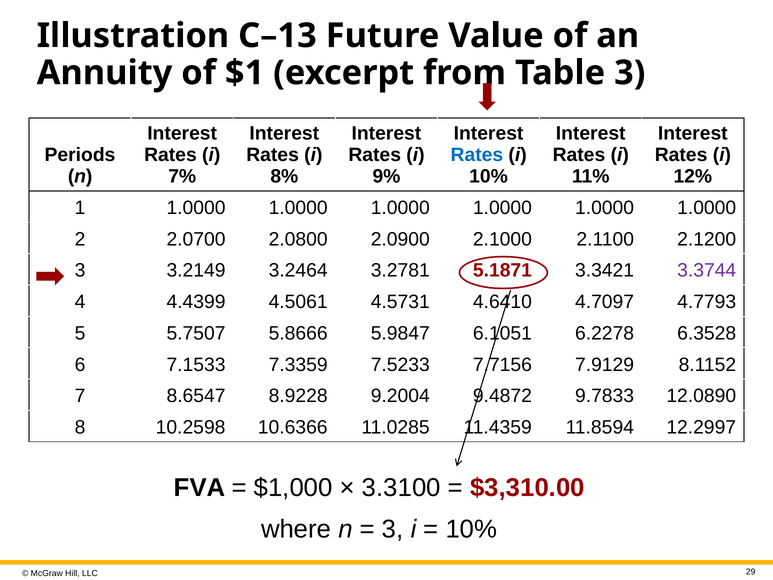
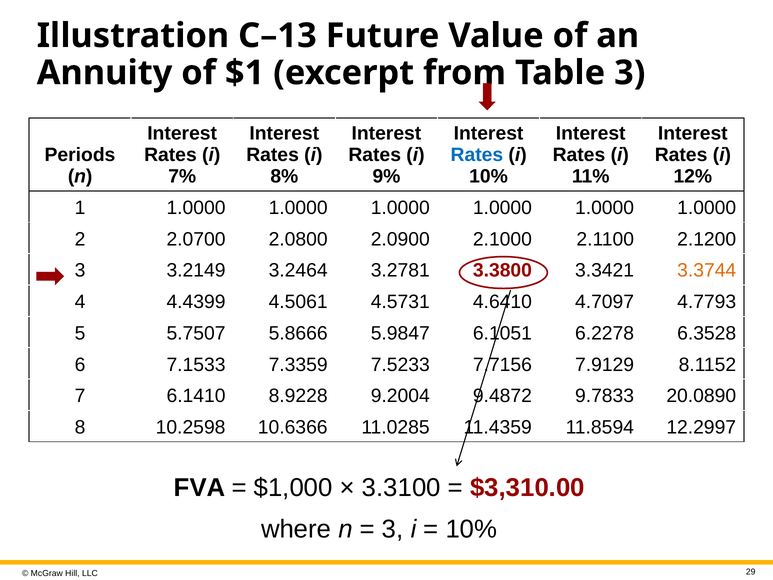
5.1871: 5.1871 -> 3.3800 (502, 270)
3.3744 colour: purple -> orange (707, 270)
8.6547: 8.6547 -> 6.1410 (196, 396)
12.0890: 12.0890 -> 20.0890 (701, 396)
